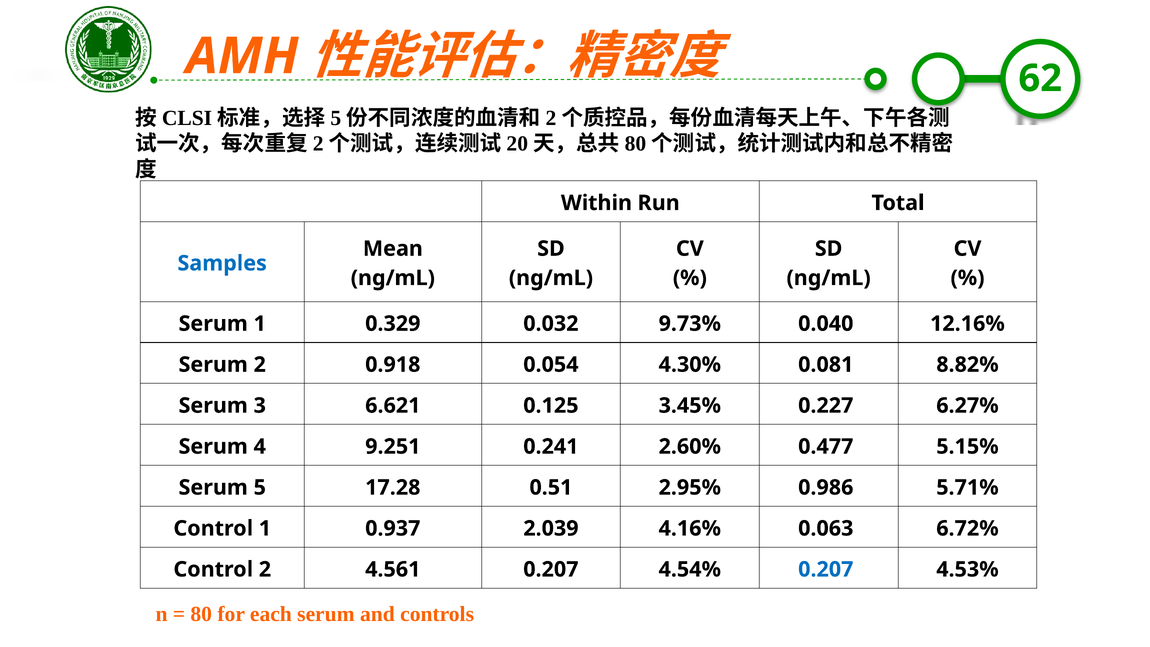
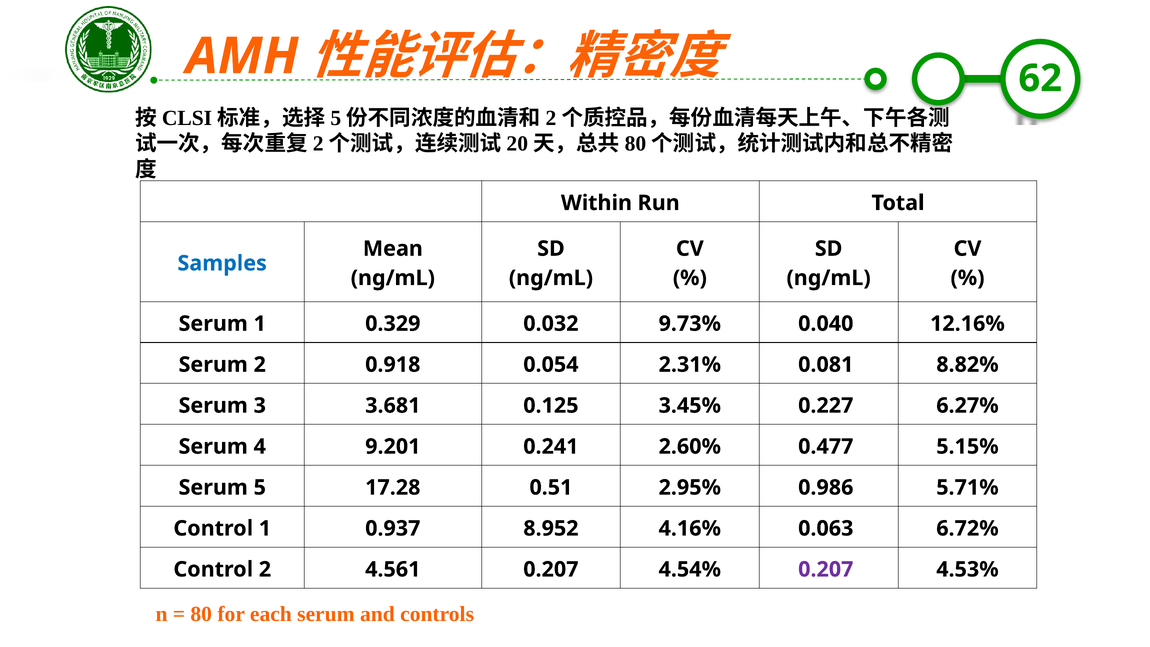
4.30%: 4.30% -> 2.31% (690, 365)
6.621: 6.621 -> 3.681 (393, 406)
9.251: 9.251 -> 9.201 (393, 447)
2.039: 2.039 -> 8.952 (551, 528)
0.207 colour: blue -> purple (826, 569)
